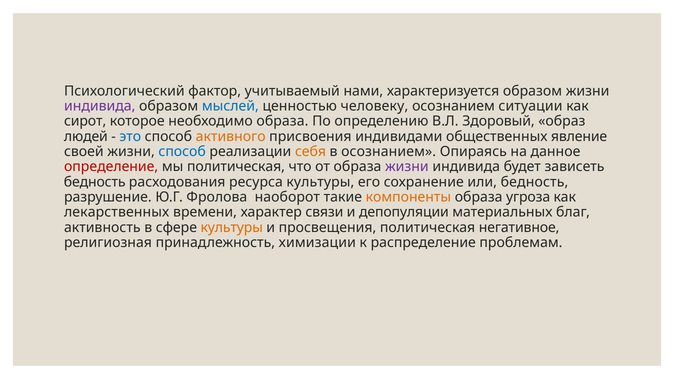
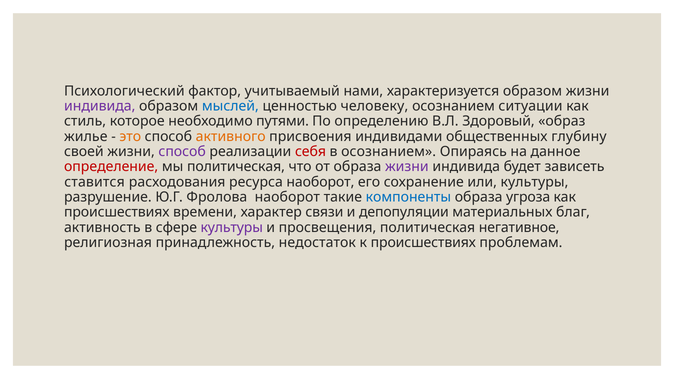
сирот: сирот -> стиль (85, 121)
необходимо образа: образа -> путями (283, 121)
людей: людей -> жилье (86, 137)
это colour: blue -> orange (130, 137)
явление: явление -> глубину (579, 137)
способ colour: blue -> purple (182, 152)
себя colour: orange -> red (310, 152)
бедность: бедность -> ставится (95, 182)
ресурса культуры: культуры -> наоборот (320, 182)
или бедность: бедность -> культуры (535, 182)
компоненты colour: orange -> blue (408, 197)
лекарственных: лекарственных -> происшествиях (117, 212)
культуры colour: orange -> purple (232, 227)
химизации: химизации -> недостаток (317, 243)
к распределение: распределение -> происшествиях (423, 243)
